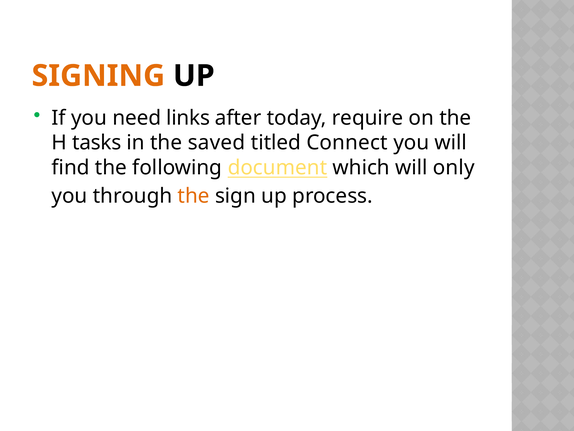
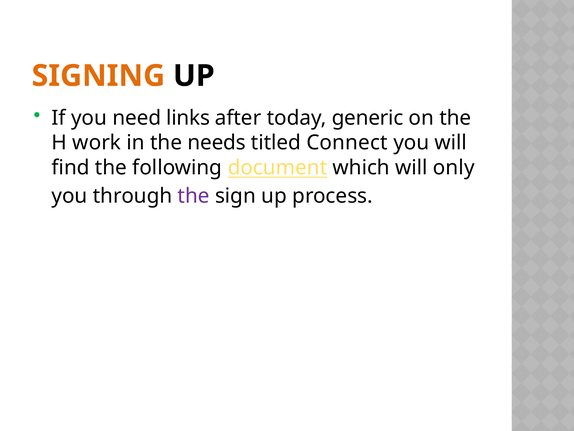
require: require -> generic (368, 118)
tasks: tasks -> work (97, 143)
saved: saved -> needs (217, 143)
the colour: orange -> purple (194, 196)
